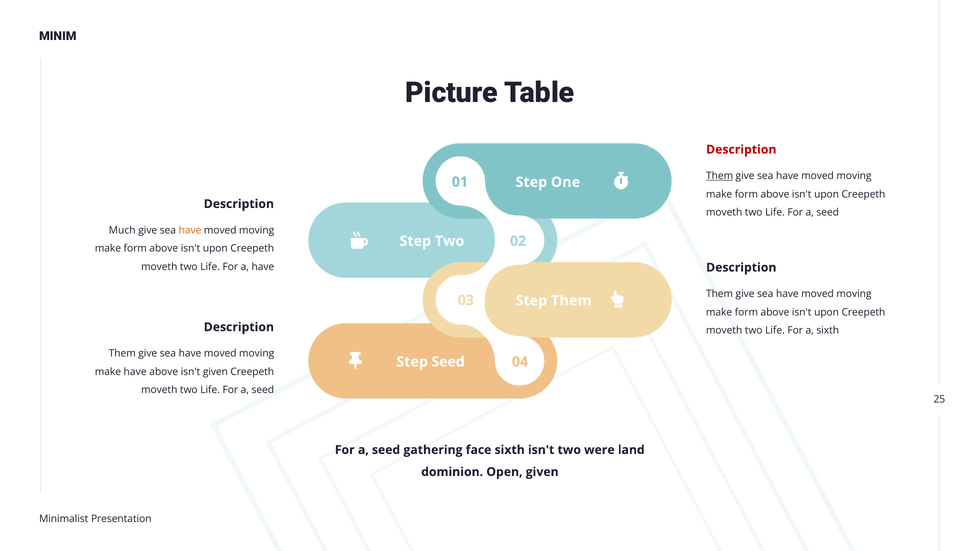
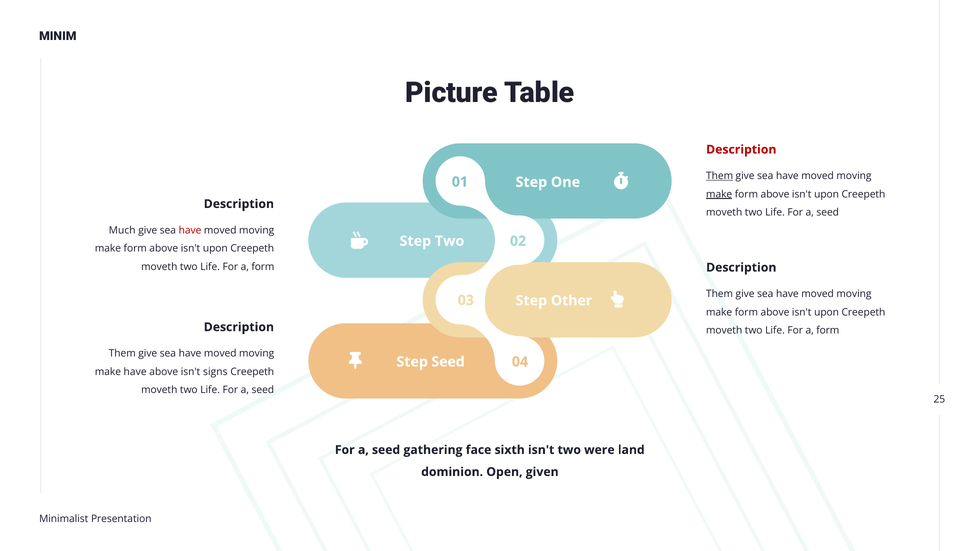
make underline: none -> present (719, 194)
have colour: orange -> red (190, 230)
have: have -> form (263, 267)
Step Them: Them -> Other (571, 301)
sixth: sixth -> form (828, 331)
isn't given: given -> signs (215, 372)
